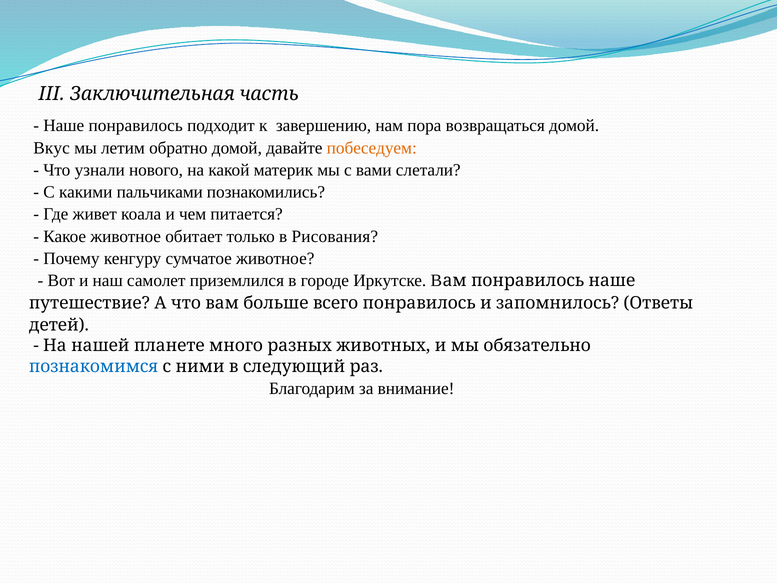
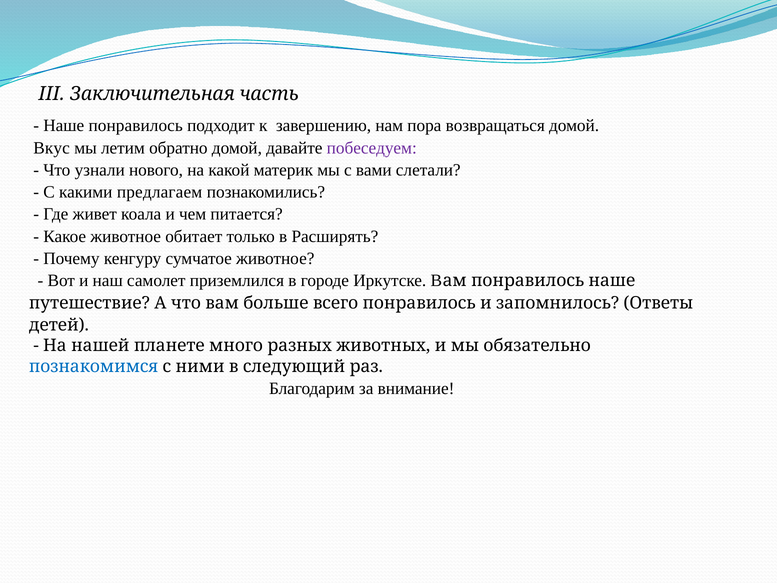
побеседуем colour: orange -> purple (372, 148)
пальчиками: пальчиками -> предлагаем (160, 192)
Рисования: Рисования -> Расширять (335, 236)
